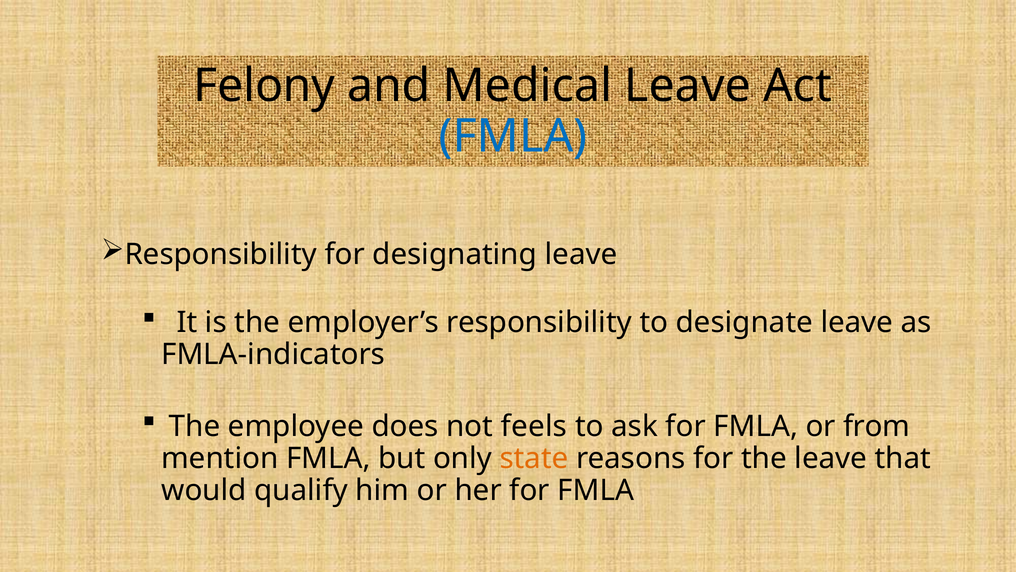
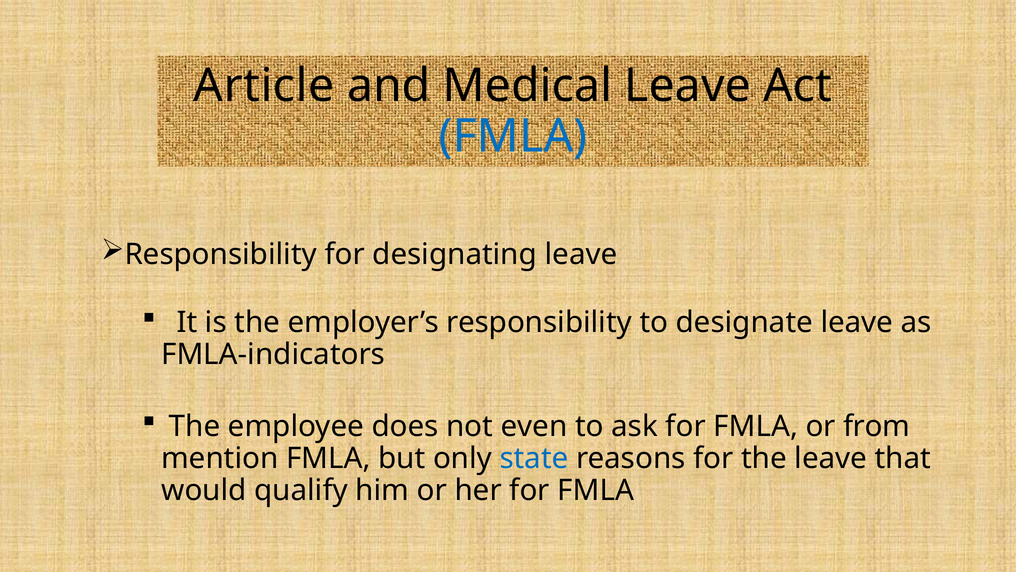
Felony: Felony -> Article (264, 86)
feels: feels -> even (534, 426)
state colour: orange -> blue (534, 458)
